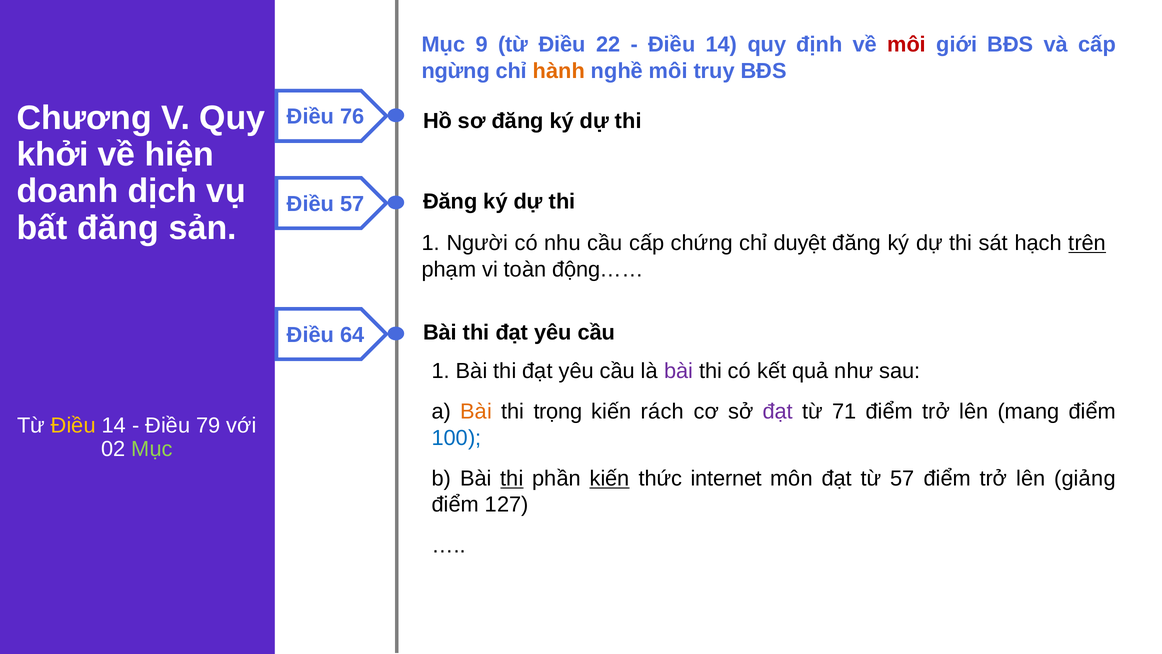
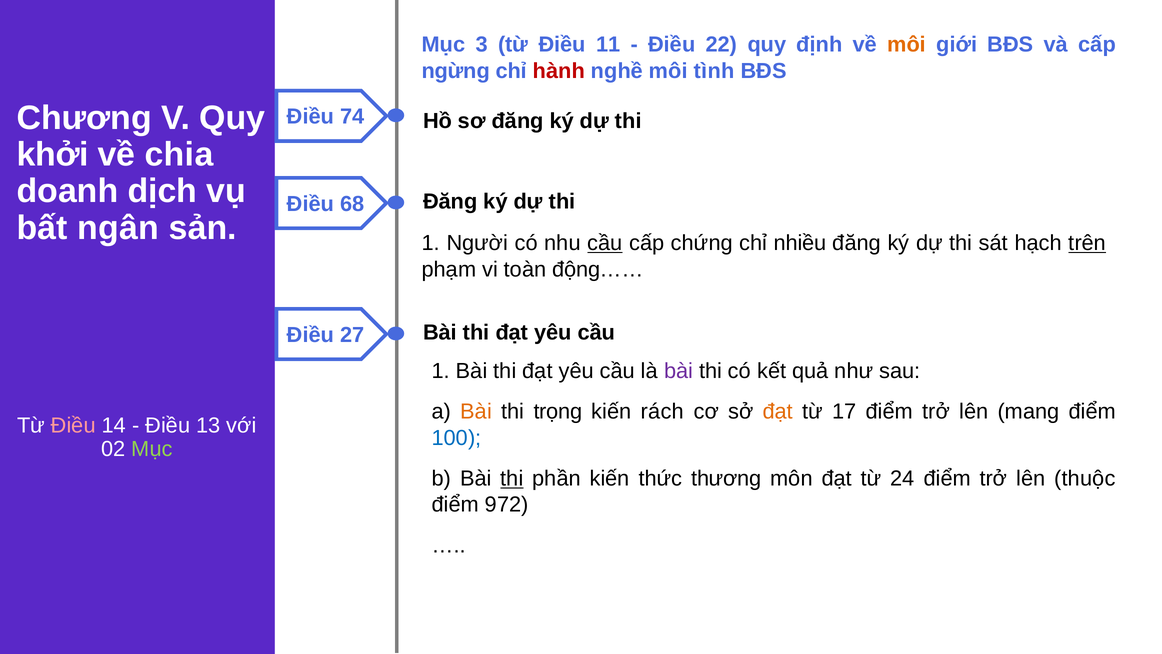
9: 9 -> 3 (482, 45)
22: 22 -> 11 (608, 45)
14: 14 -> 22 (721, 45)
môi colour: red -> orange (907, 45)
hành colour: orange -> red (559, 71)
truy: truy -> tình (714, 71)
76: 76 -> 74 (352, 117)
hiện: hiện -> chia (179, 155)
Điều 57: 57 -> 68 (352, 204)
bất đăng: đăng -> ngân (118, 228)
cầu underline: none -> present (605, 243)
duyệt: duyệt -> nhiều (800, 243)
64: 64 -> 27 (352, 335)
đạt colour: purple -> orange (778, 411)
71: 71 -> 17 (844, 411)
Điều colour: yellow -> pink (73, 425)
79: 79 -> 13 (208, 425)
kiến underline: present -> none (610, 478)
internet: internet -> thương (726, 478)
từ 57: 57 -> 24 (902, 478)
giảng: giảng -> thuộc (1085, 478)
127: 127 -> 972 (507, 504)
